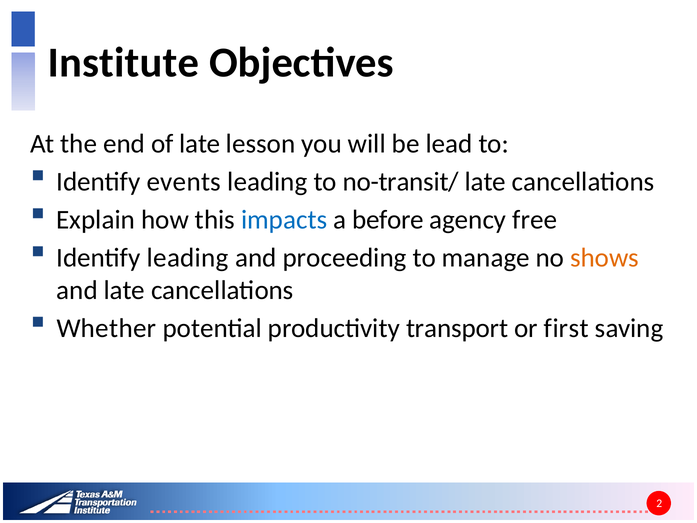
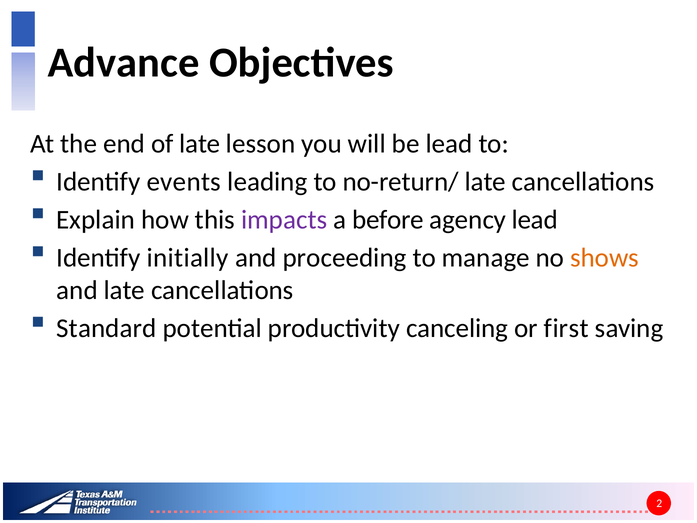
Institute: Institute -> Advance (124, 63)
no-transit/: no-transit/ -> no-return/ (401, 182)
impacts colour: blue -> purple (284, 220)
agency free: free -> lead (535, 220)
Identify leading: leading -> initially (188, 258)
Whether: Whether -> Standard (106, 328)
transport: transport -> canceling (457, 328)
